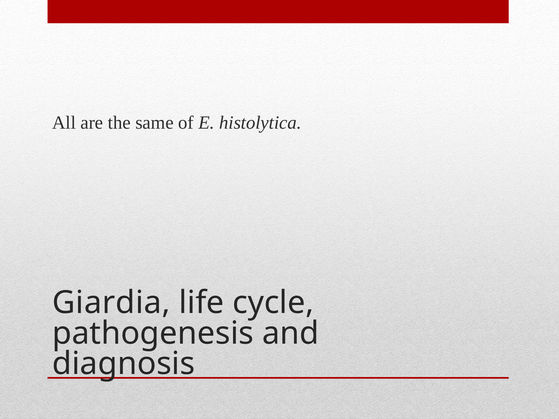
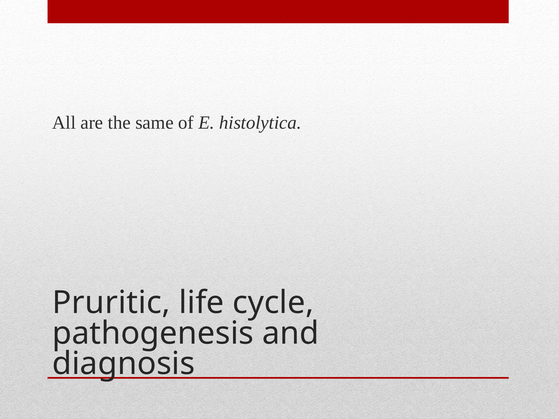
Giardia: Giardia -> Pruritic (111, 303)
